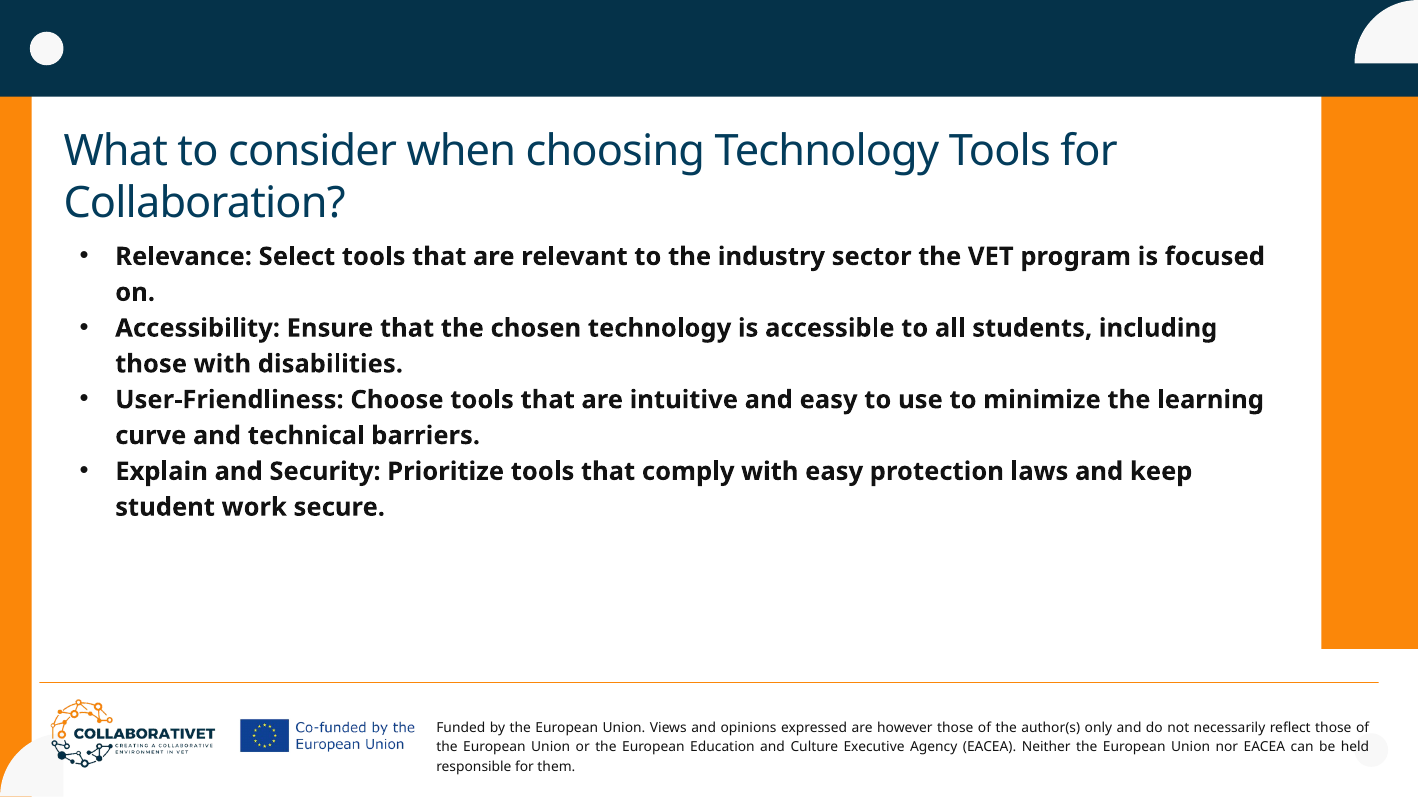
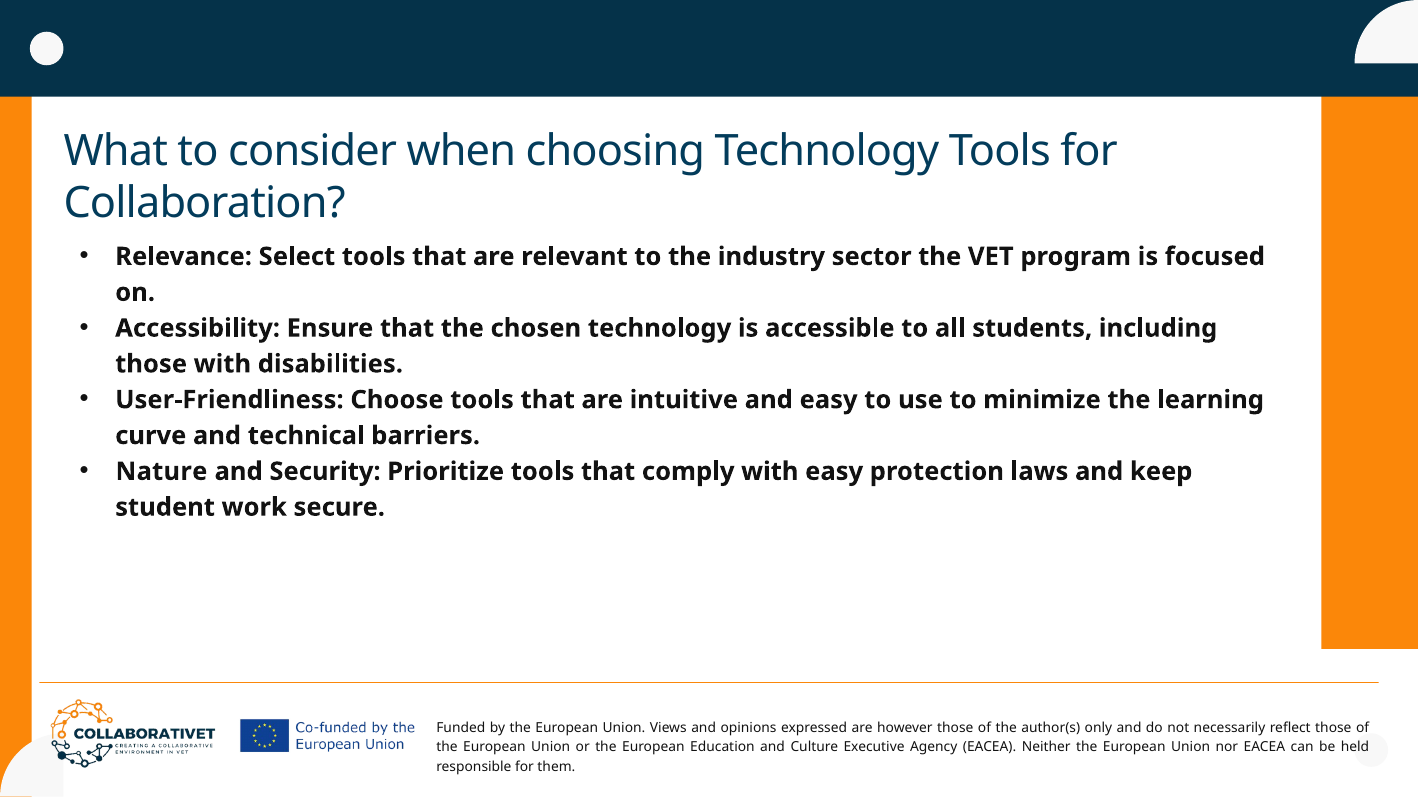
Explain: Explain -> Nature (161, 472)
